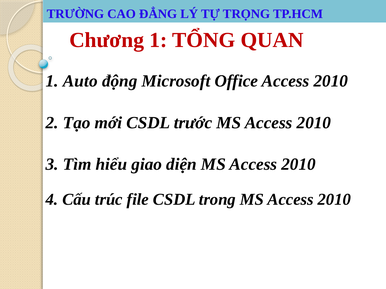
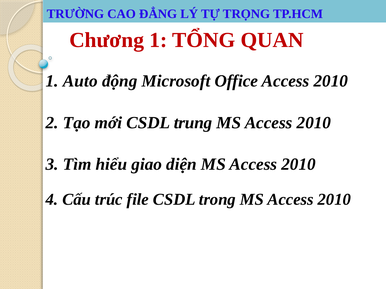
trước: trước -> trung (193, 123)
